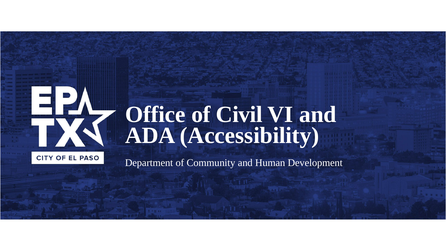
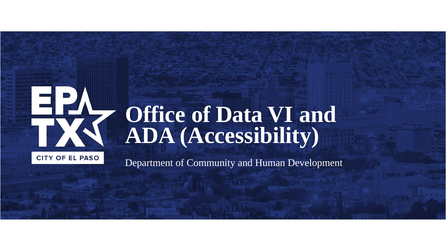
Civil: Civil -> Data (239, 114)
